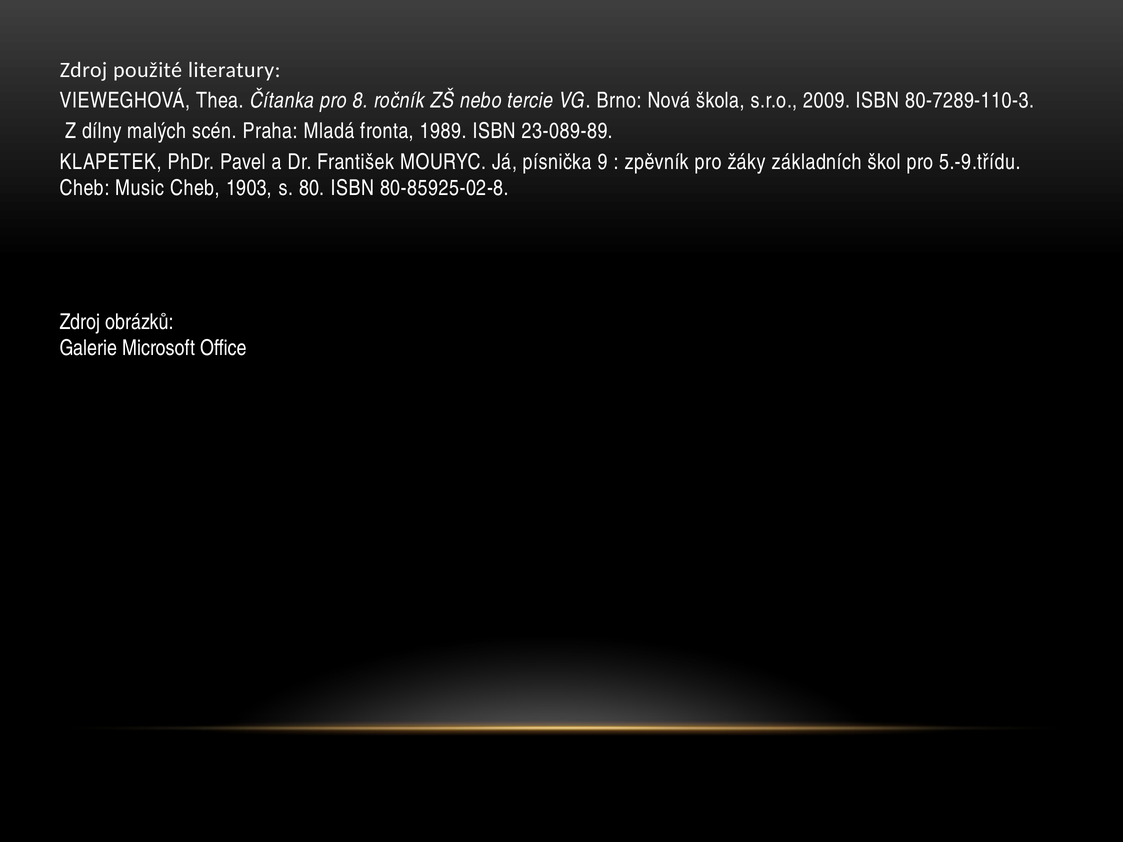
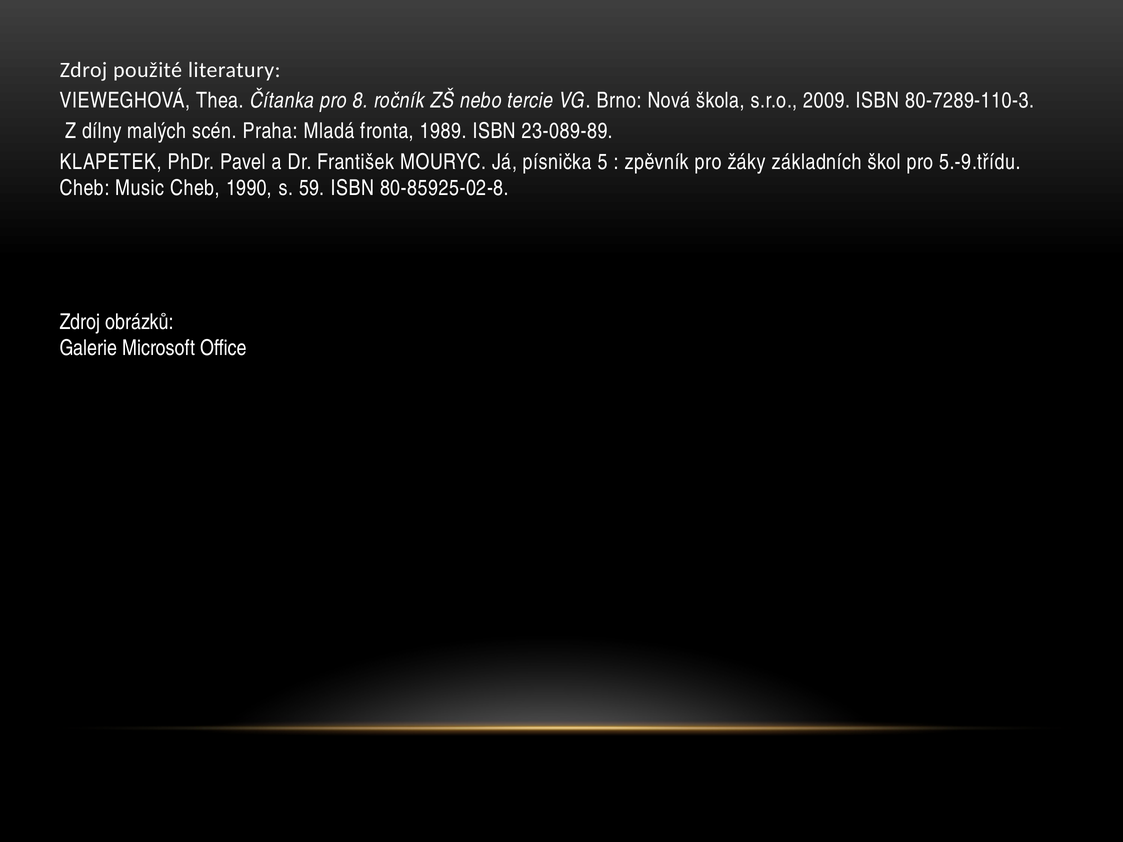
9: 9 -> 5 (603, 162)
1903: 1903 -> 1990 (249, 188)
80: 80 -> 59 (312, 188)
